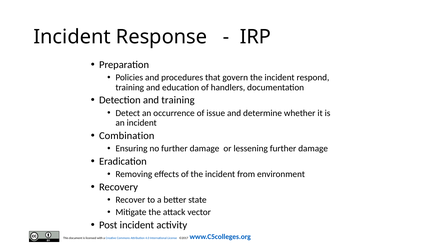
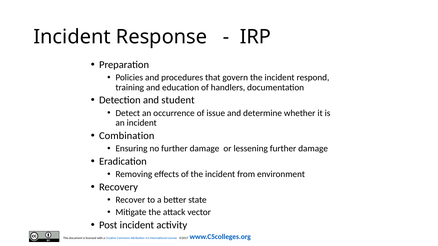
and training: training -> student (178, 100)
